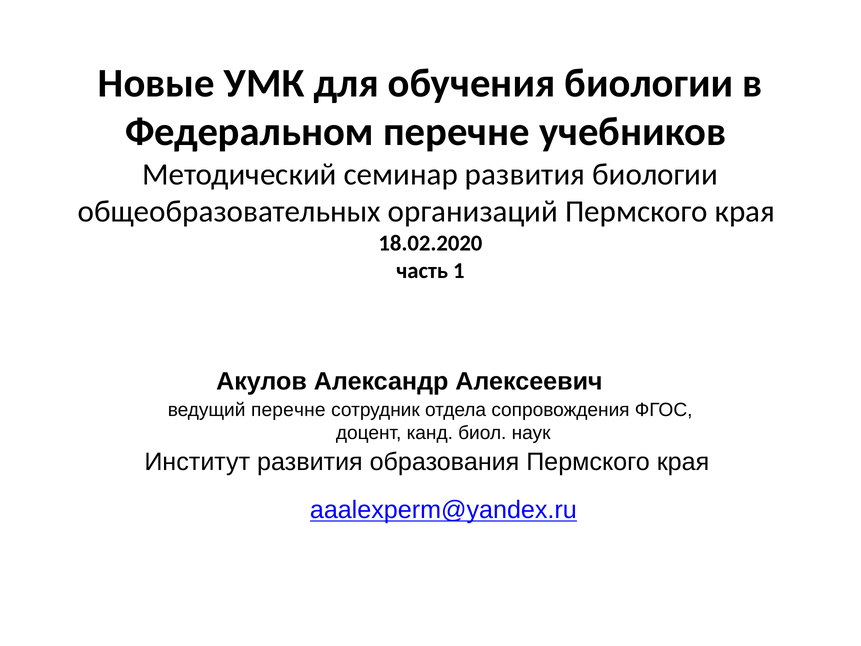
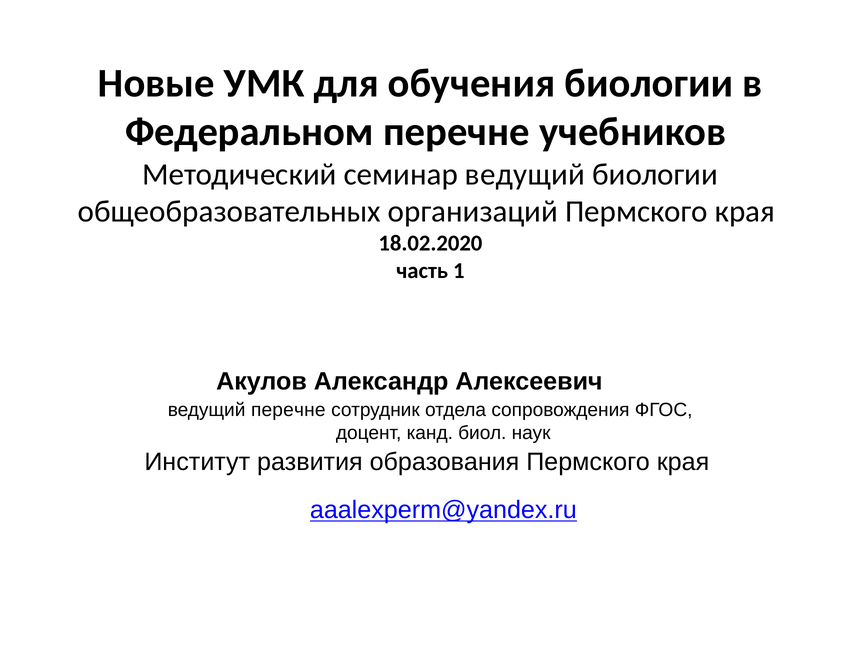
семинар развития: развития -> ведущий (525, 174)
